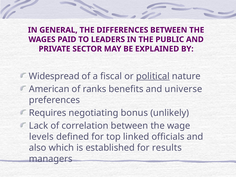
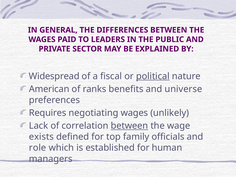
negotiating bonus: bonus -> wages (134, 113)
between underline: none -> present (129, 126)
levels: levels -> exists (41, 137)
linked: linked -> family (136, 137)
also: also -> role (38, 148)
results: results -> human (167, 148)
